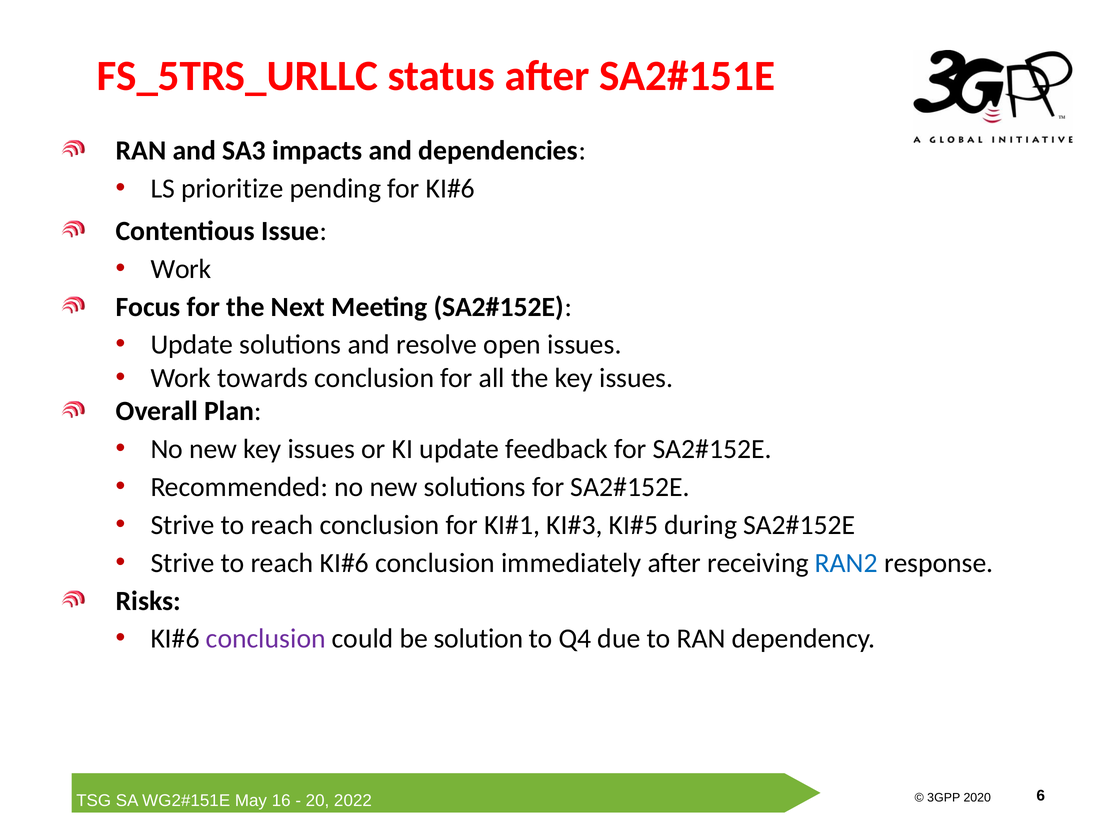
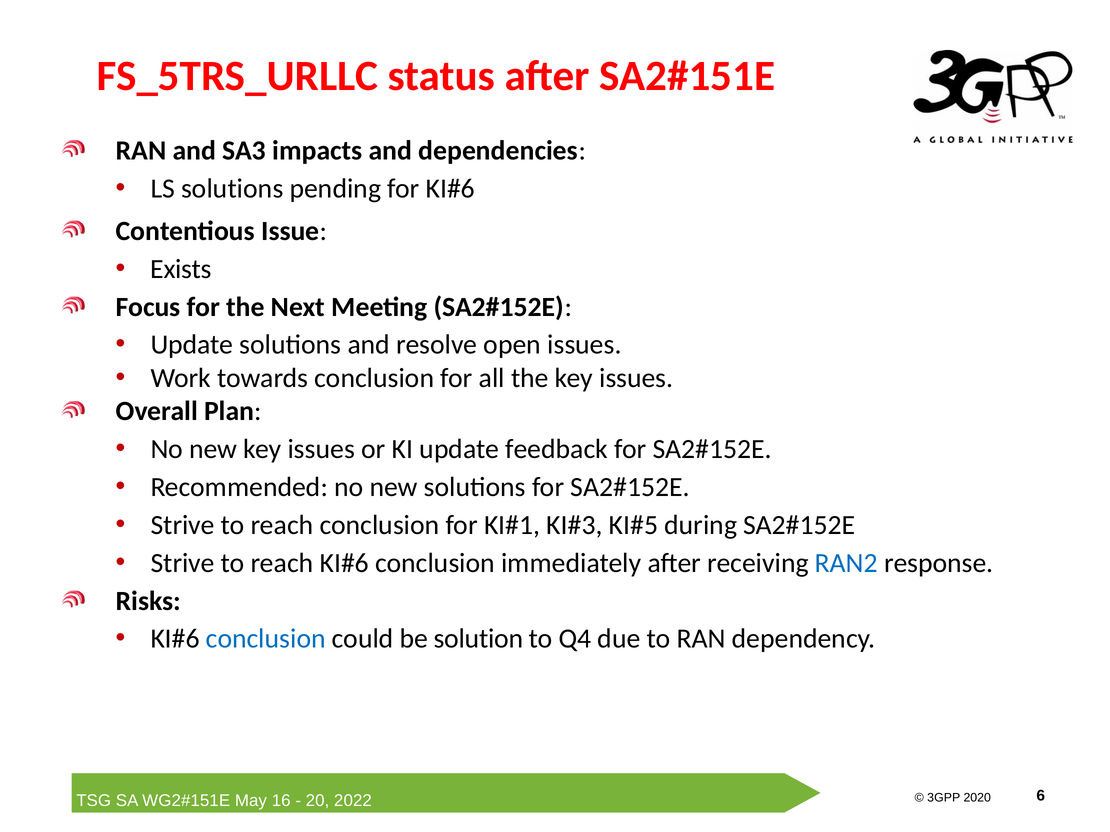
LS prioritize: prioritize -> solutions (232, 189)
Work: Work -> Exists (181, 269)
conclusion colour: purple -> blue (266, 639)
